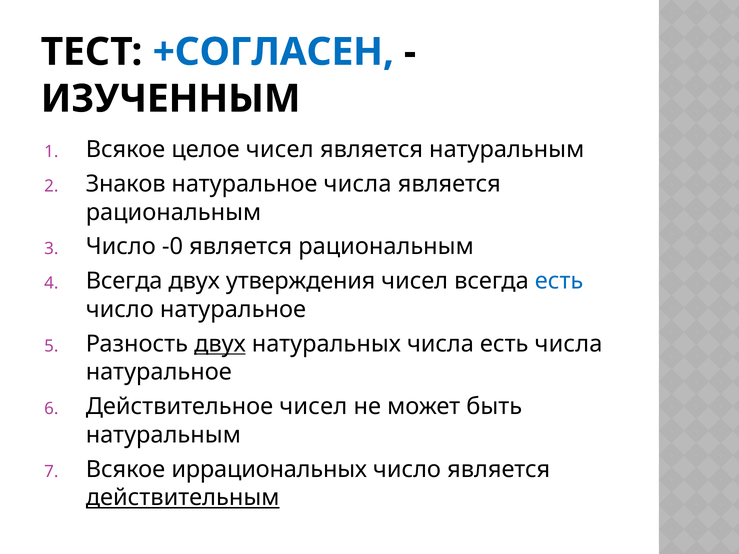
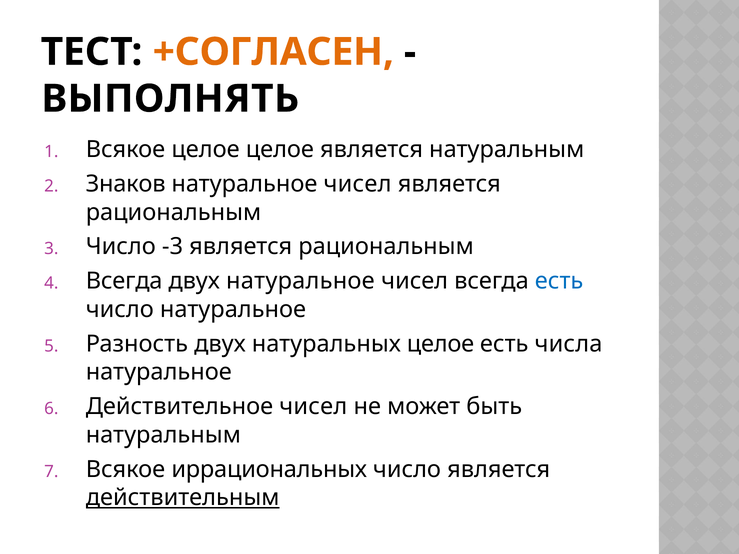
+СОГЛАСЕН colour: blue -> orange (273, 52)
ИЗУЧЕННЫМ: ИЗУЧЕННЫМ -> ВЫПОЛНЯТЬ (170, 99)
целое чисел: чисел -> целое (280, 150)
числа: числа -> чисел (358, 184)
-0: -0 -> -3 (172, 247)
двух утверждения: утверждения -> натуральное (300, 281)
двух underline: present -> none (220, 344)
натуральных числа: числа -> целое (441, 344)
